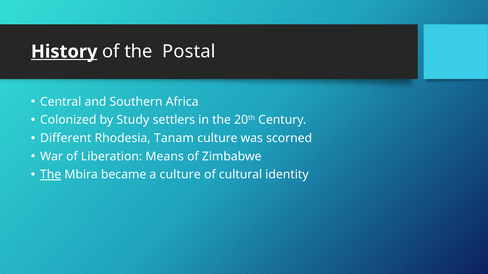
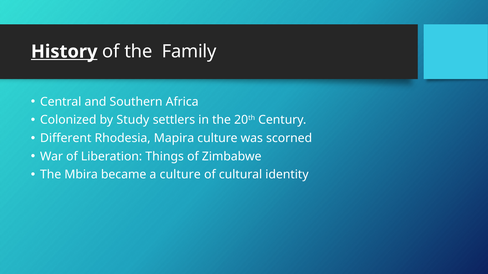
Postal: Postal -> Family (189, 52)
Tanam: Tanam -> Mapira (174, 138)
Means: Means -> Things (165, 157)
The underline: present -> none (51, 175)
